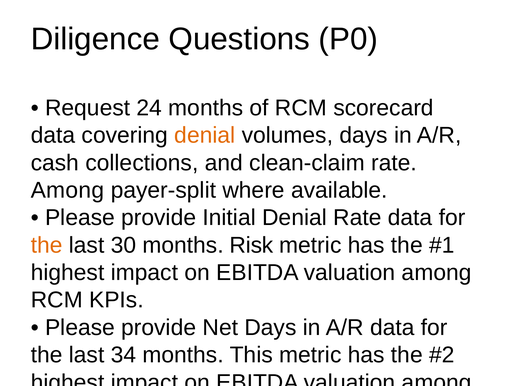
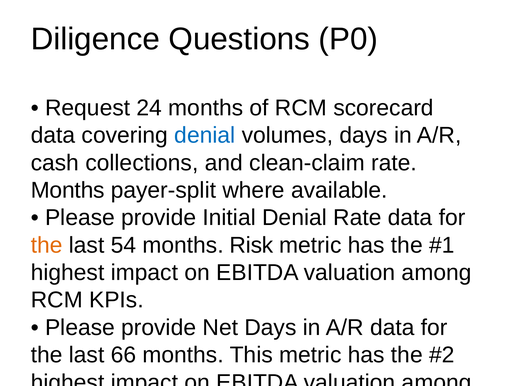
denial colour: orange -> blue (205, 135)
Among: Among -> Months (68, 190)
30: 30 -> 54 (123, 245)
34: 34 -> 66 (123, 355)
